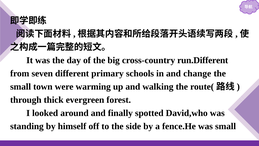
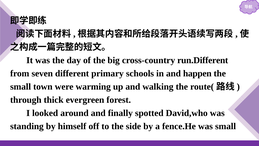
change: change -> happen (197, 73)
